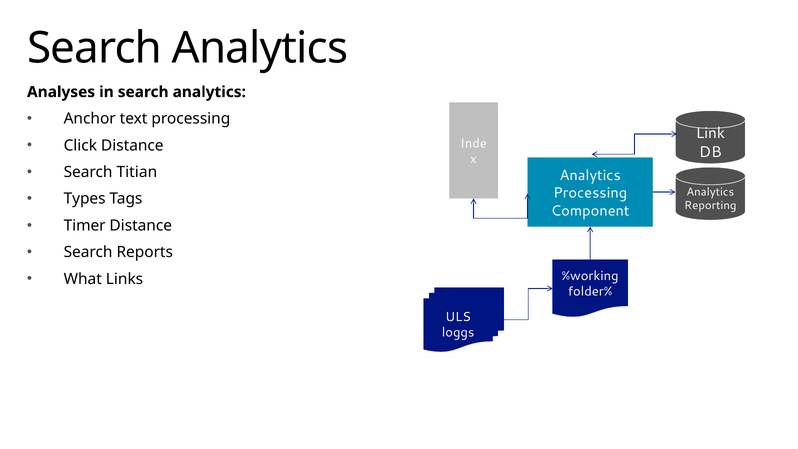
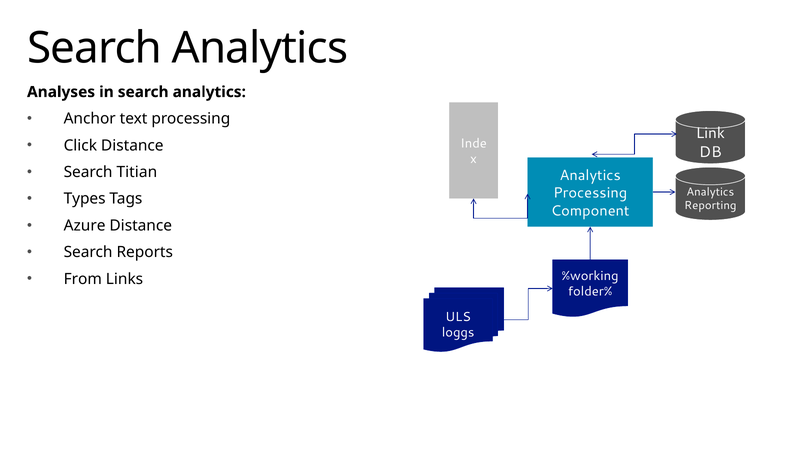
Timer: Timer -> Azure (85, 225)
What: What -> From (83, 279)
